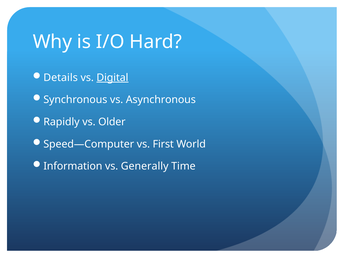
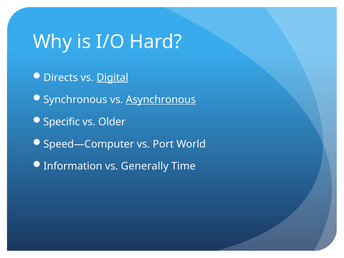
Details: Details -> Directs (61, 78)
Asynchronous underline: none -> present (161, 100)
Rapidly: Rapidly -> Specific (62, 122)
First: First -> Port (163, 144)
